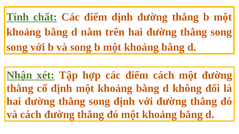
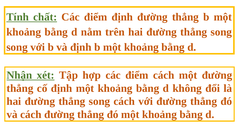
và song: song -> định (81, 47)
song định: định -> cách (124, 102)
